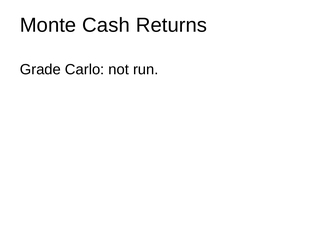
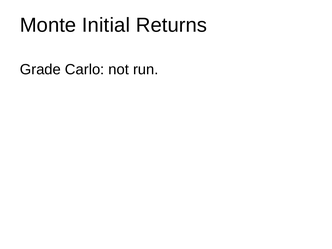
Cash: Cash -> Initial (106, 25)
